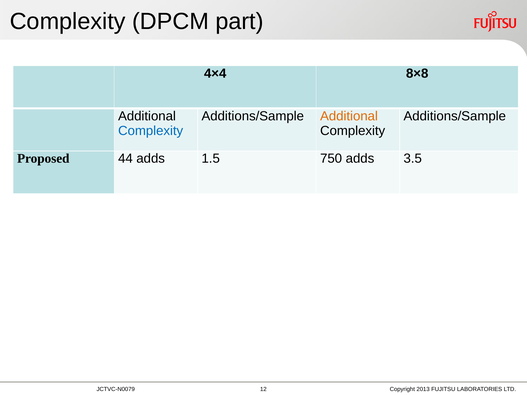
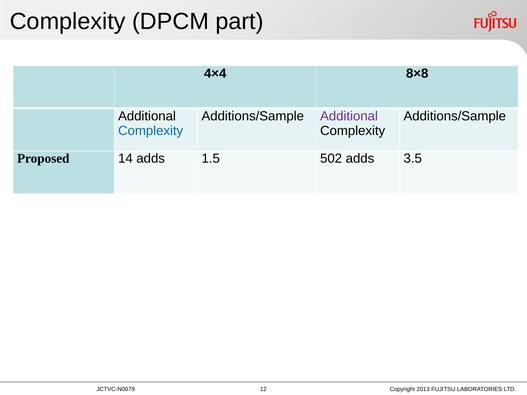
Additional colour: orange -> purple (349, 116)
44: 44 -> 14 (125, 159)
750: 750 -> 502 (331, 159)
